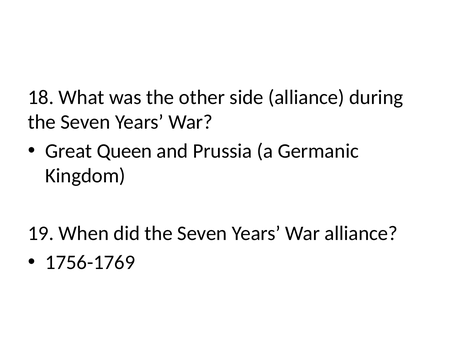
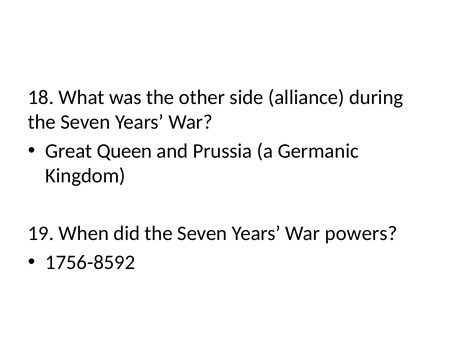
War alliance: alliance -> powers (361, 233)
1756-1769: 1756-1769 -> 1756-8592 (90, 262)
